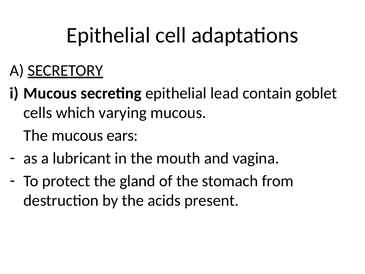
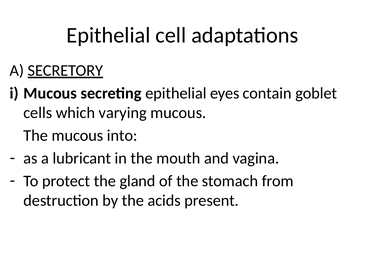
lead: lead -> eyes (225, 93)
ears: ears -> into (122, 135)
